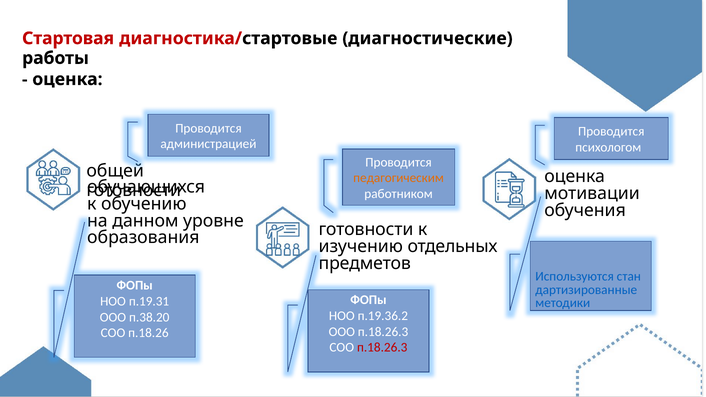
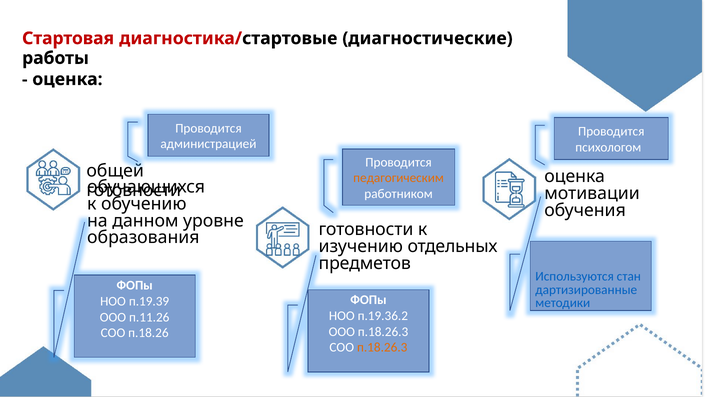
п.19.31: п.19.31 -> п.19.39 (149, 301)
п.38.20: п.38.20 -> п.11.26 (149, 317)
п.18.26.3 colour: red -> orange (382, 348)
